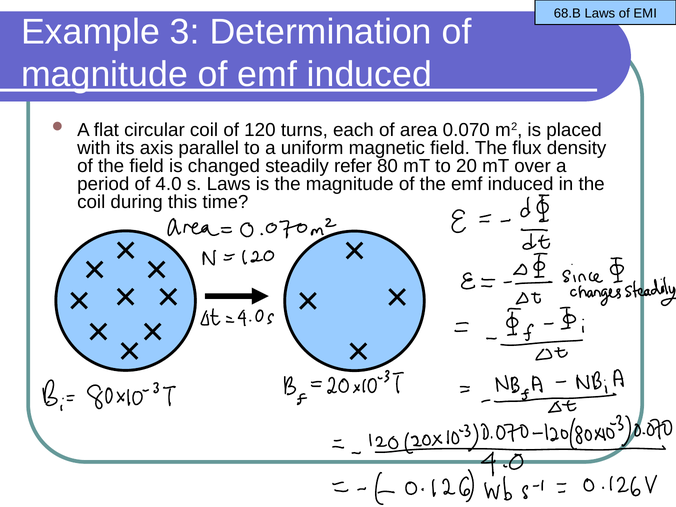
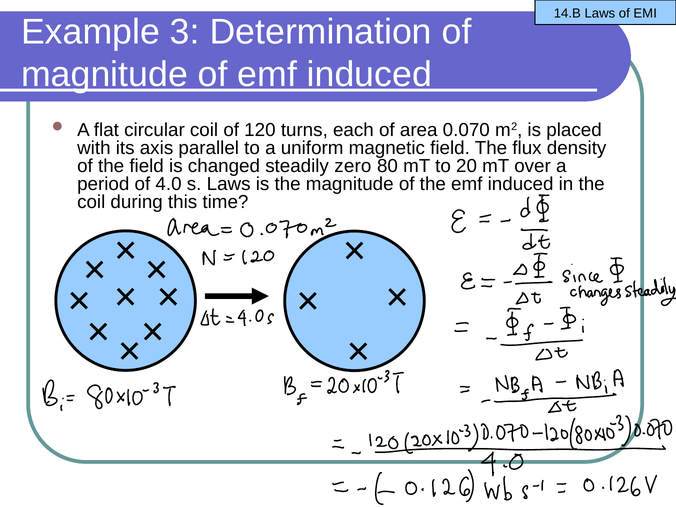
68.B: 68.B -> 14.B (567, 13)
refer: refer -> zero (353, 166)
